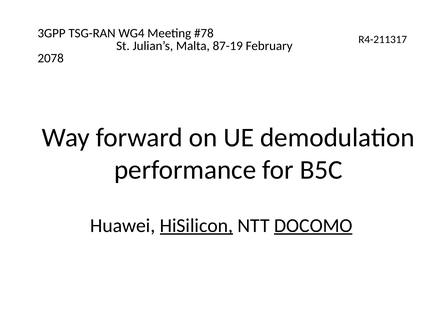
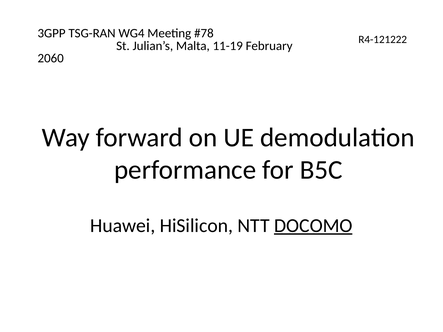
R4-211317: R4-211317 -> R4-121222 (383, 40)
87-19: 87-19 -> 11-19 (228, 46)
2078: 2078 -> 2060 (51, 58)
HiSilicon underline: present -> none (196, 226)
